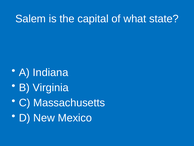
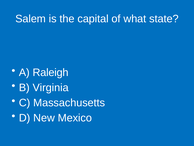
Indiana: Indiana -> Raleigh (51, 72)
